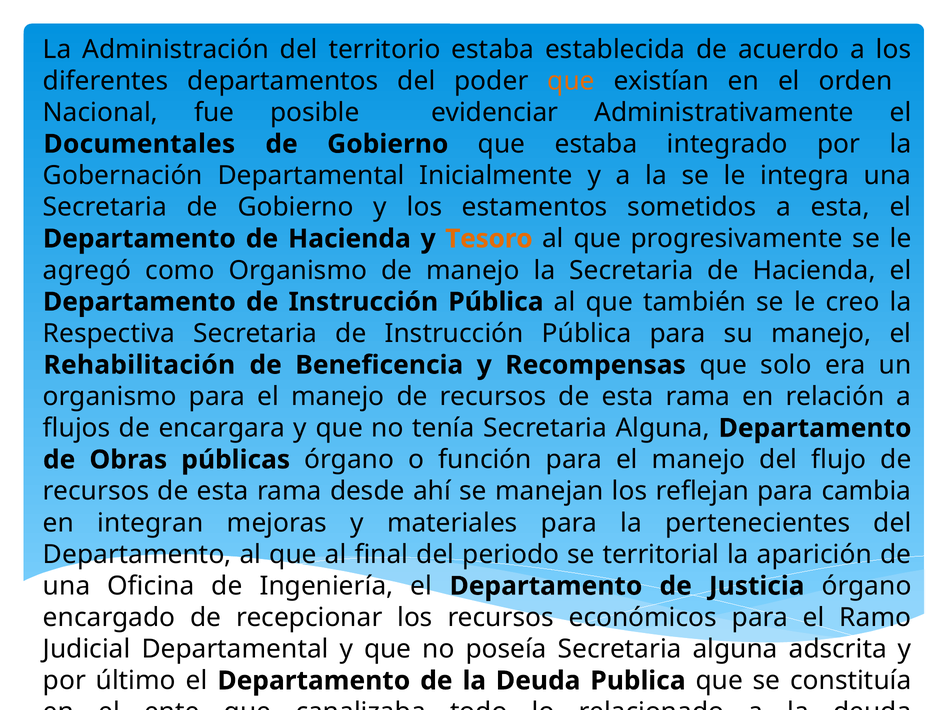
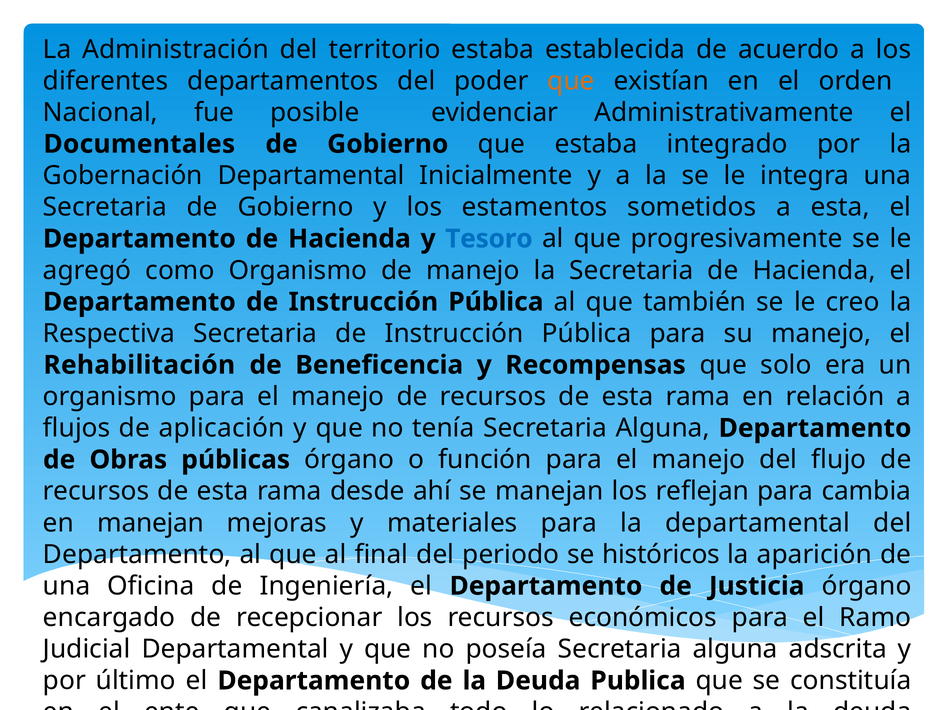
Tesoro colour: orange -> blue (489, 239)
encargara: encargara -> aplicación (222, 428)
en integran: integran -> manejan (151, 523)
la pertenecientes: pertenecientes -> departamental (758, 523)
territorial: territorial -> históricos (661, 555)
